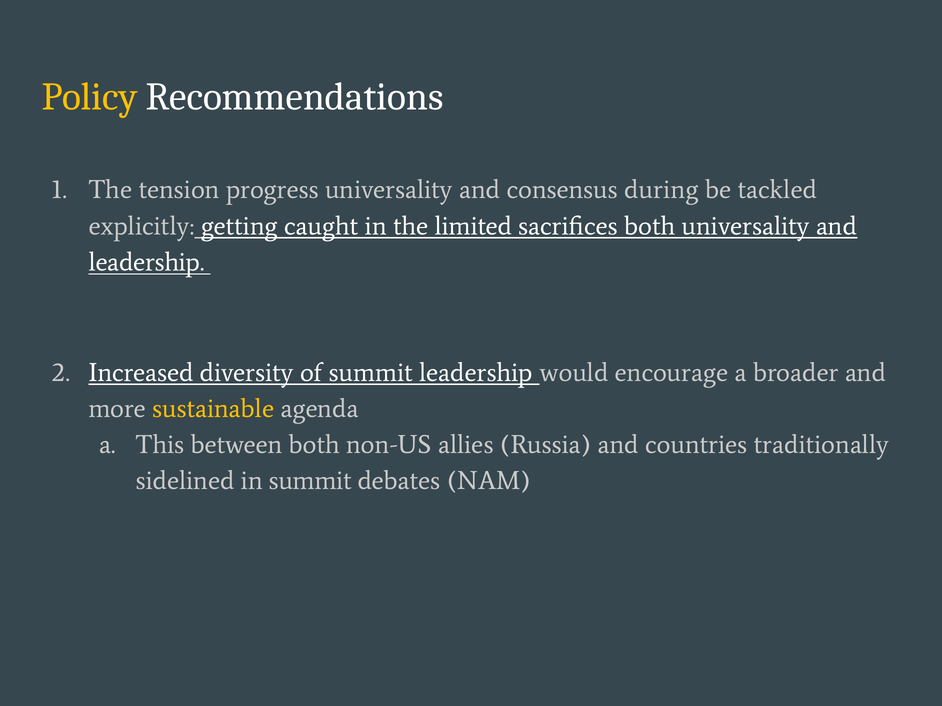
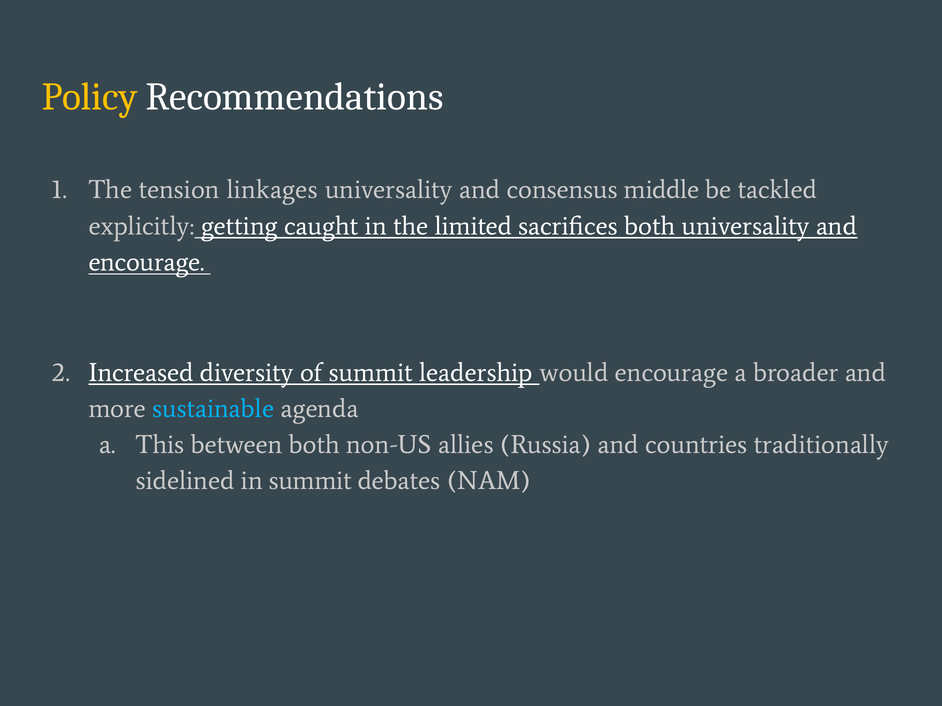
progress: progress -> linkages (272, 190)
during: during -> middle (662, 190)
leadership: leadership -> encourage (146, 262)
sustainable colour: yellow -> light blue (213, 409)
